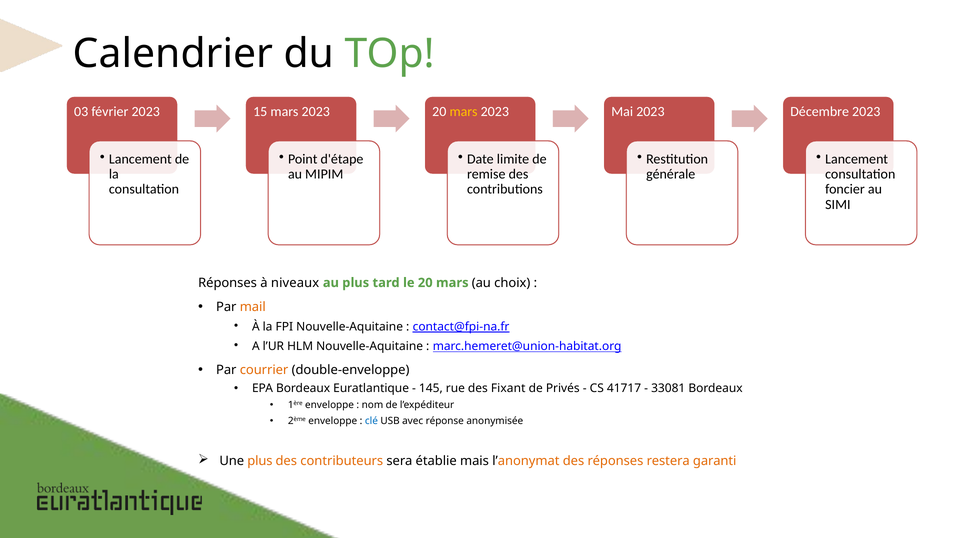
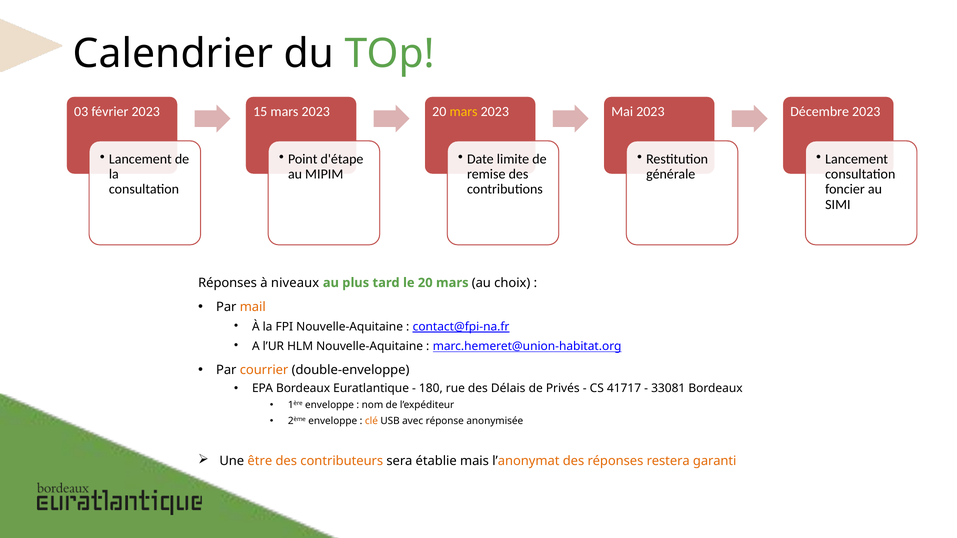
145: 145 -> 180 (431, 389)
Fixant: Fixant -> Délais (508, 389)
clé colour: blue -> orange (371, 421)
Une plus: plus -> être (260, 461)
